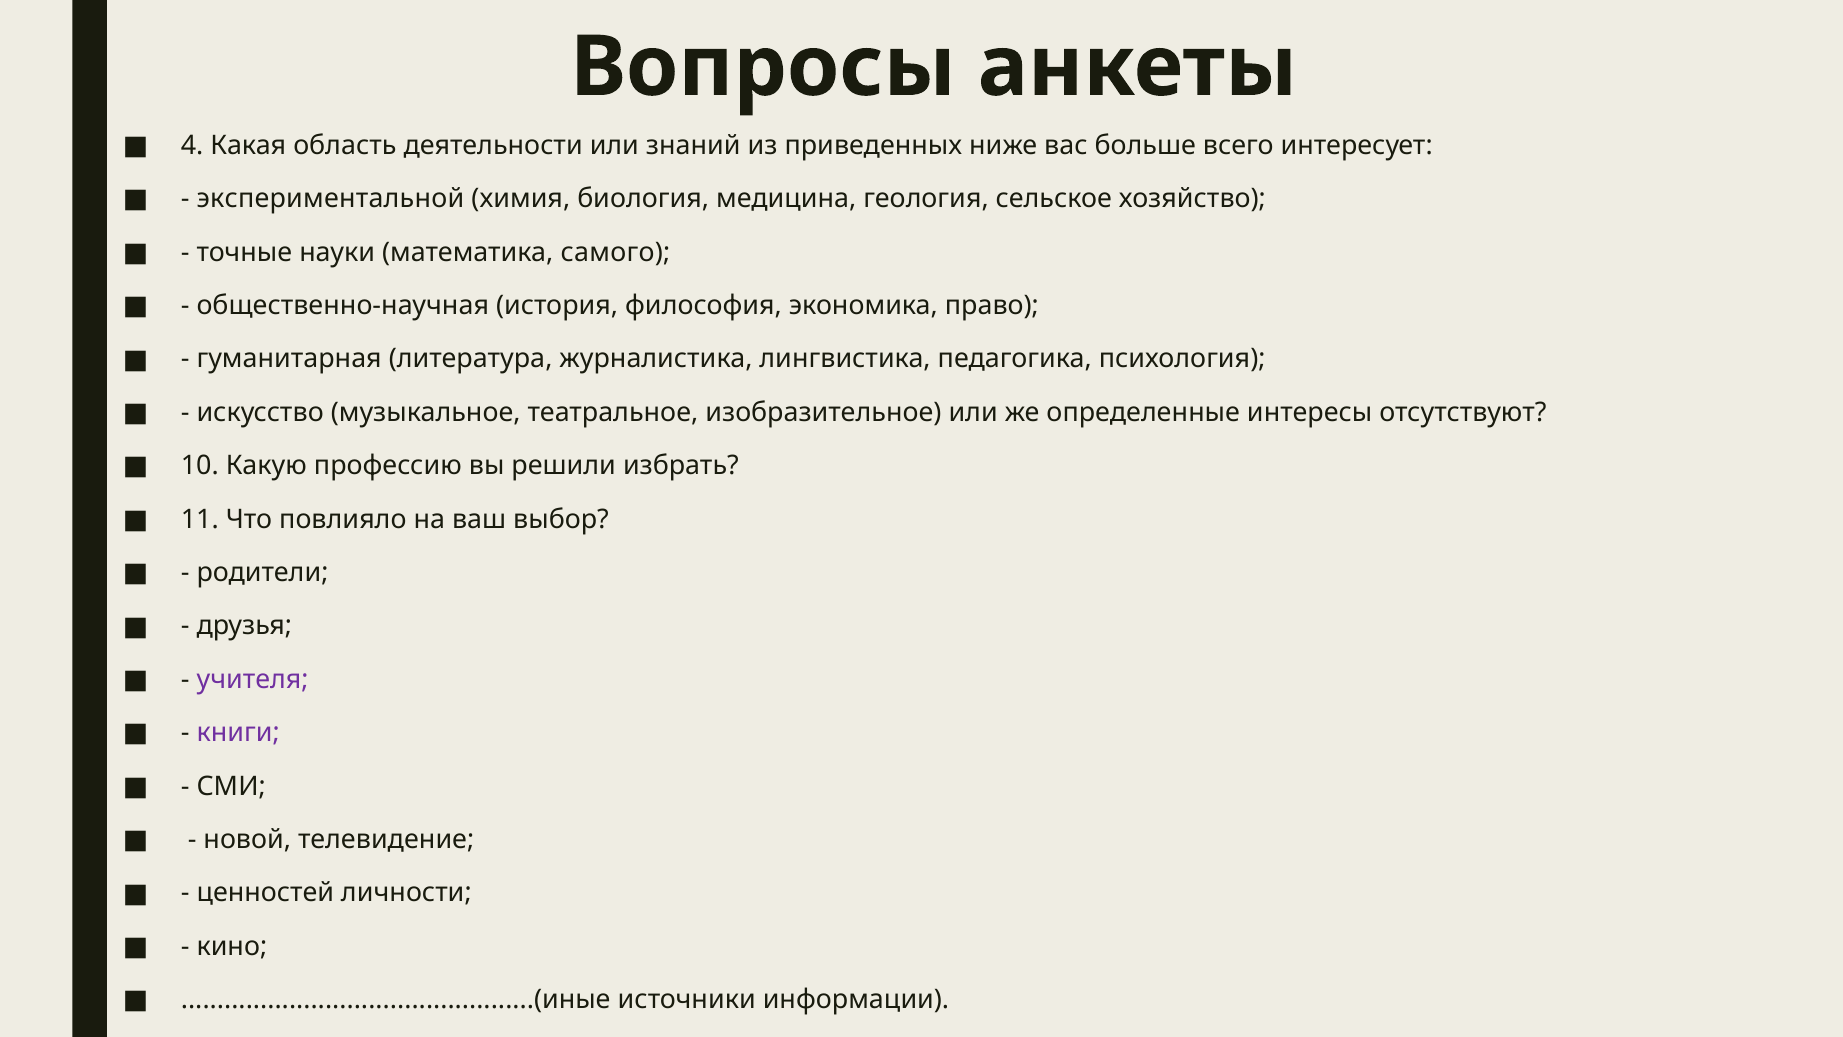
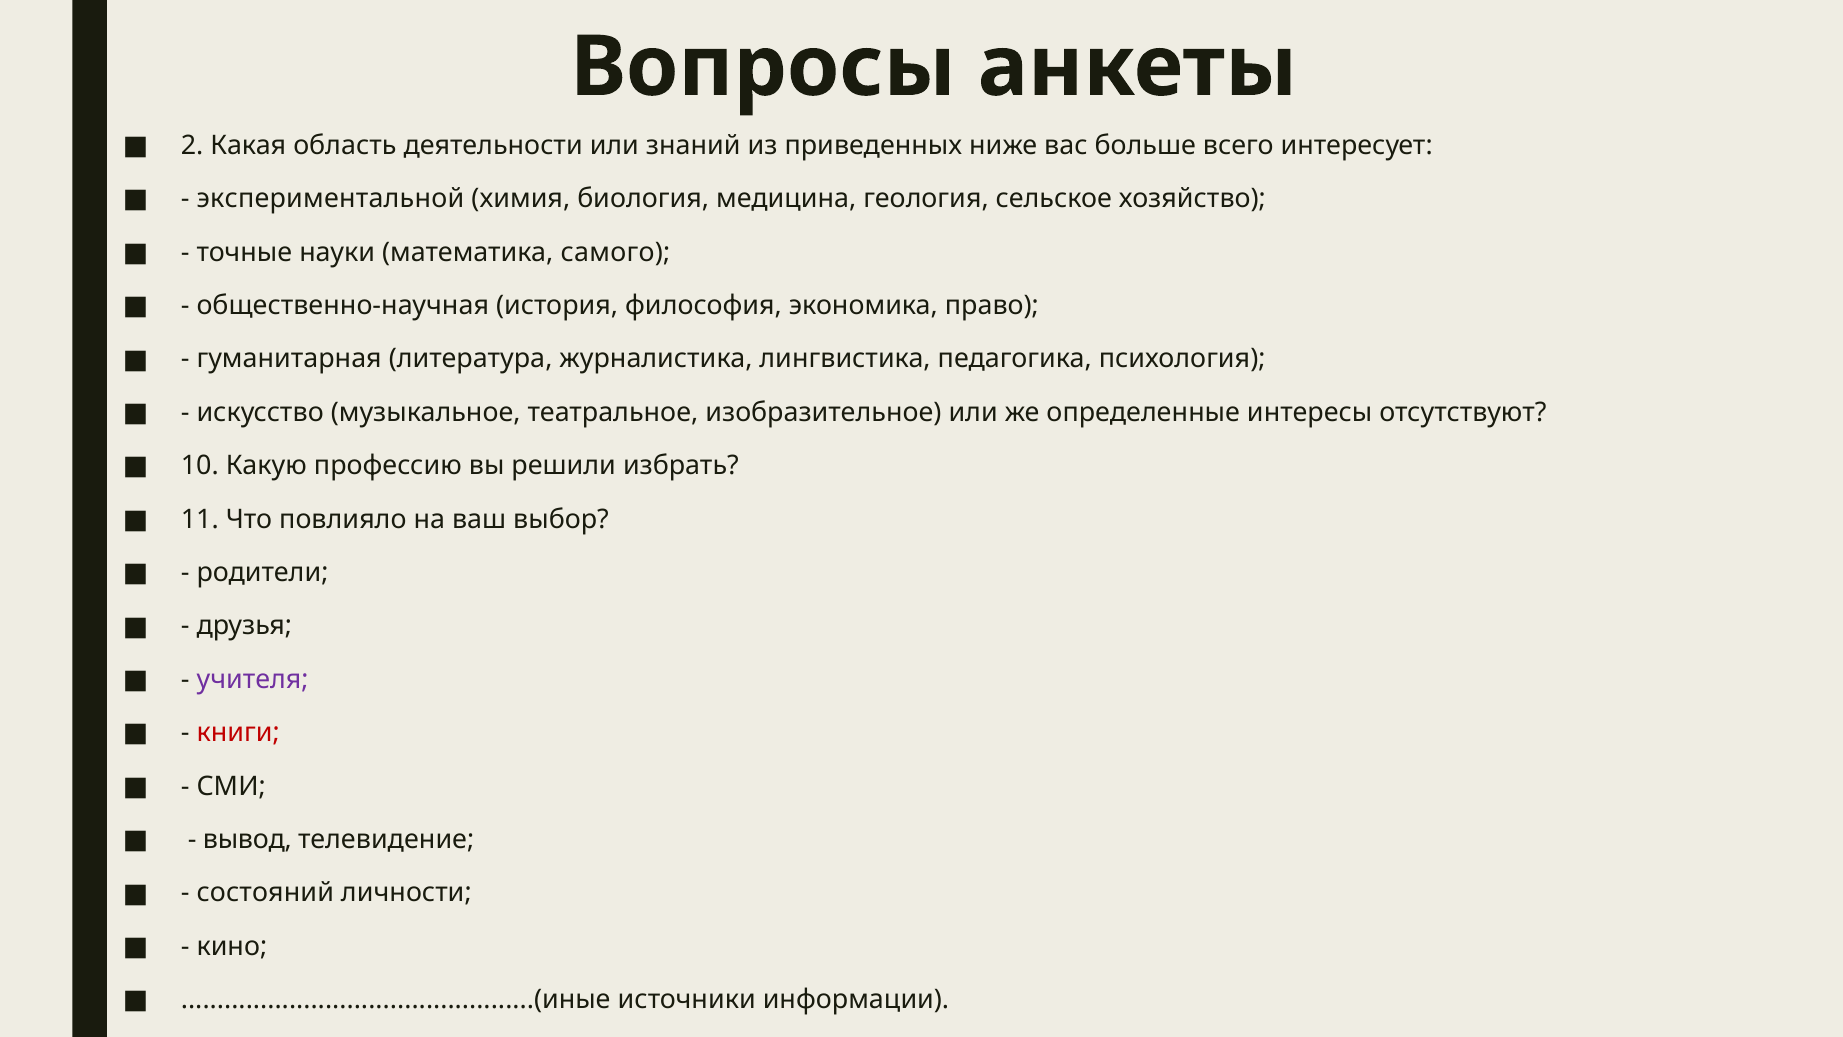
4: 4 -> 2 (192, 145)
книги colour: purple -> red (238, 733)
новой: новой -> вывод (247, 839)
ценностей: ценностей -> состояний (265, 893)
